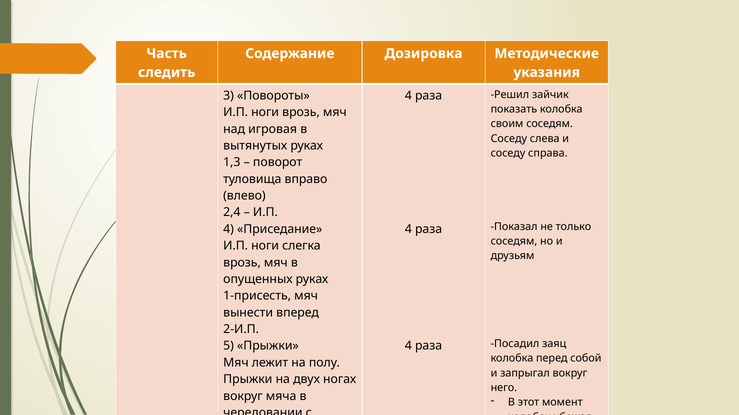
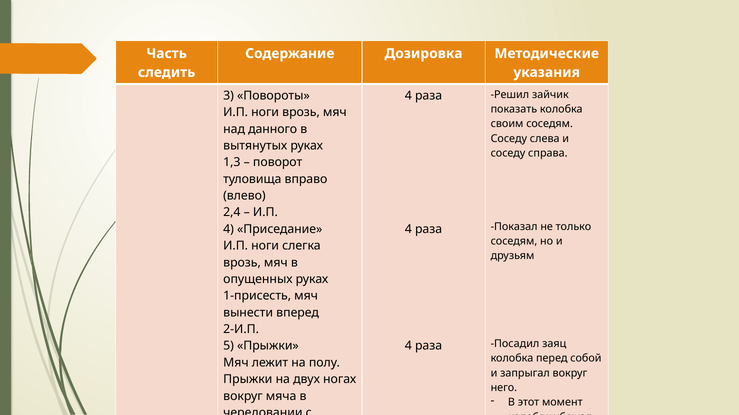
игровая: игровая -> данного (273, 129)
